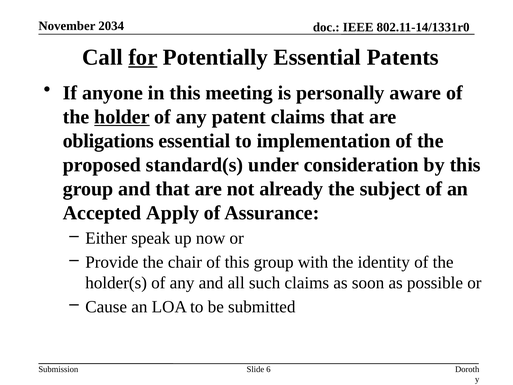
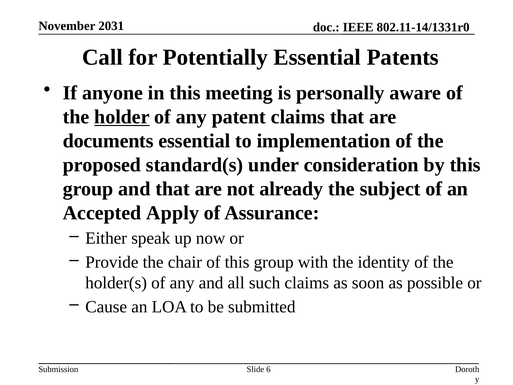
2034: 2034 -> 2031 (111, 26)
for underline: present -> none (143, 57)
obligations: obligations -> documents (108, 141)
